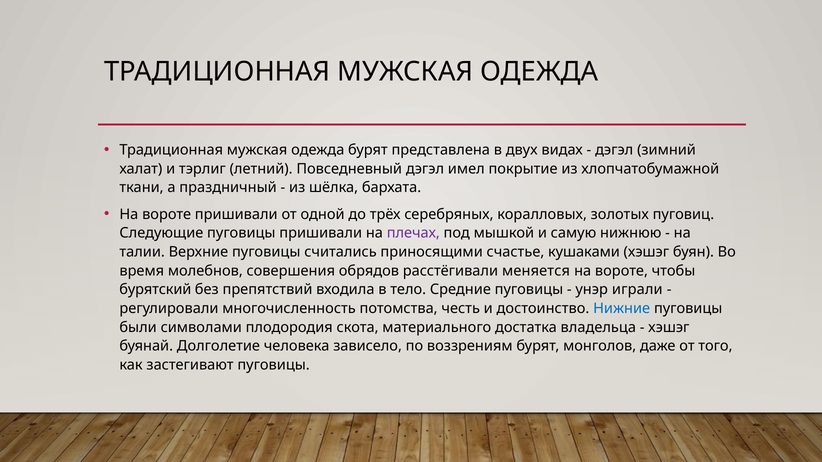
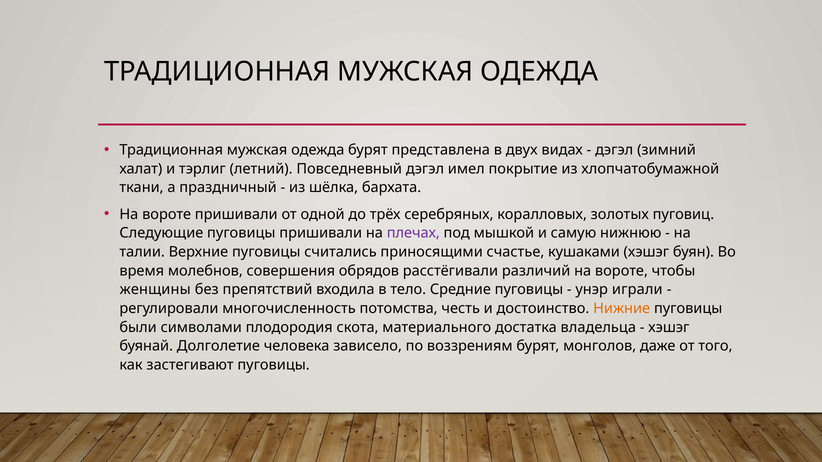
меняется: меняется -> различий (536, 271)
бурятский: бурятский -> женщины (155, 290)
Нижние colour: blue -> orange (622, 309)
